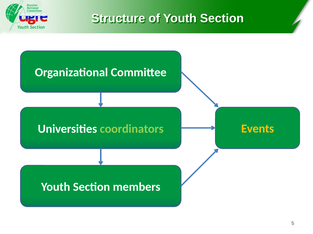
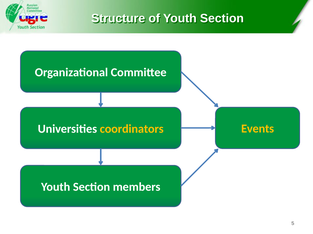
coordinators colour: light green -> yellow (132, 129)
